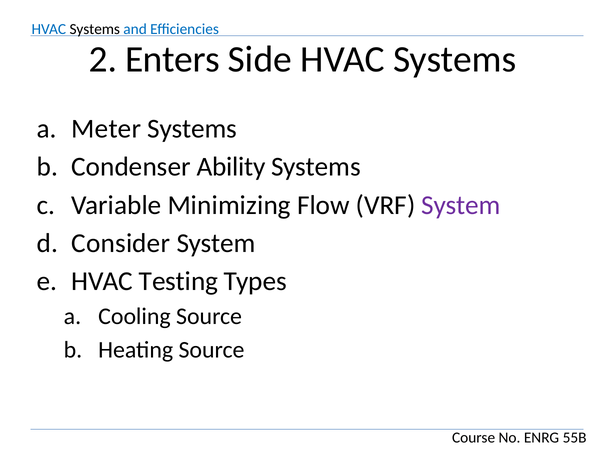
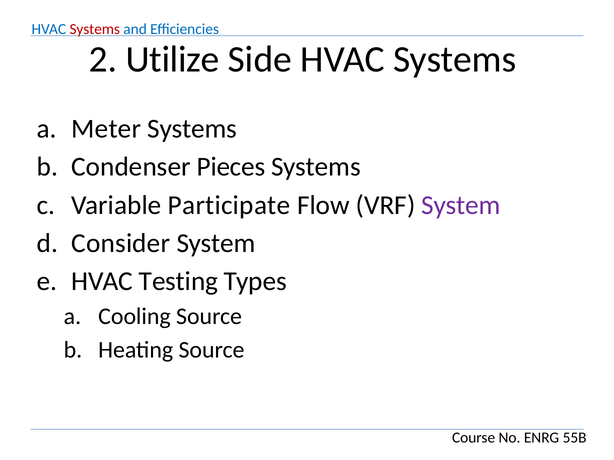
Systems colour: black -> red (95, 29)
Enters: Enters -> Utilize (173, 59)
Ability: Ability -> Pieces (231, 167)
Minimizing: Minimizing -> Participate (229, 205)
